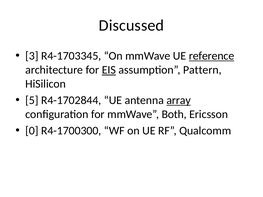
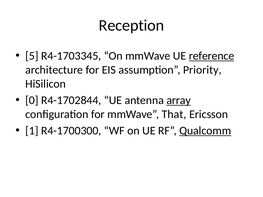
Discussed: Discussed -> Reception (132, 25)
3: 3 -> 5 (32, 56)
EIS underline: present -> none (109, 70)
Pattern: Pattern -> Priority (202, 70)
5: 5 -> 0 (32, 100)
Both: Both -> That (174, 114)
0: 0 -> 1 (32, 131)
Qualcomm underline: none -> present (205, 131)
